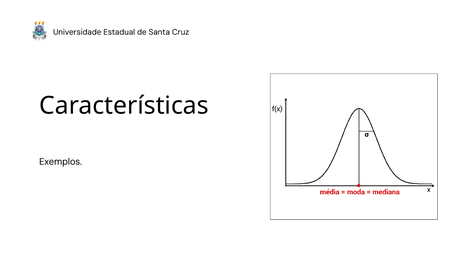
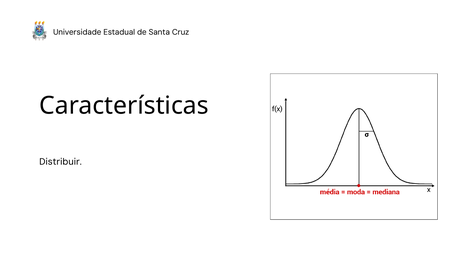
Exemplos: Exemplos -> Distribuir (61, 162)
